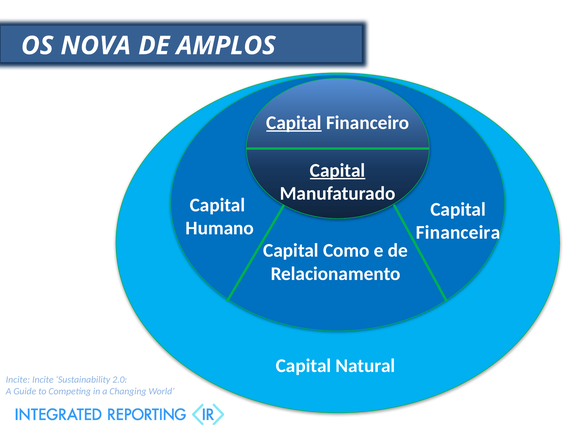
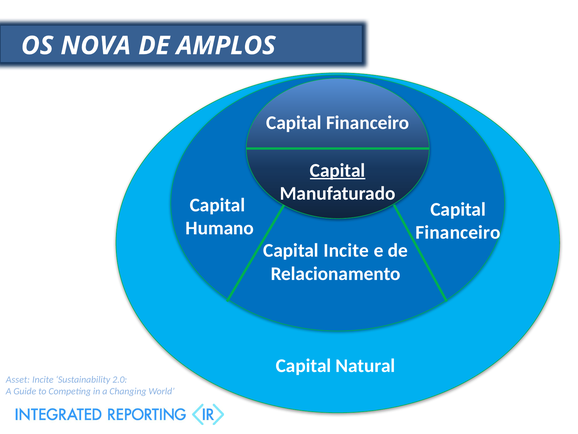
Capital underline: present -> none (294, 123)
Financeira: Financeira -> Financeiro (458, 232)
Capital Como: Como -> Incite (346, 250)
Incite: Incite -> Asset (18, 379)
